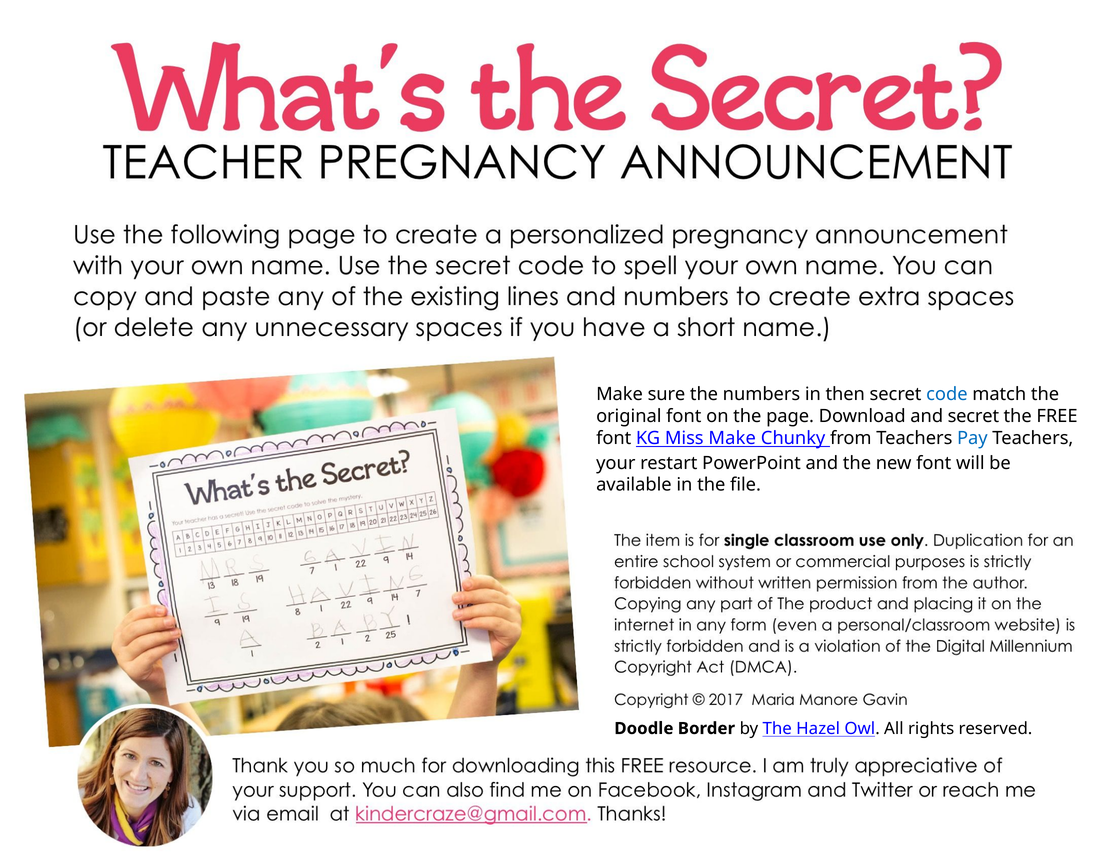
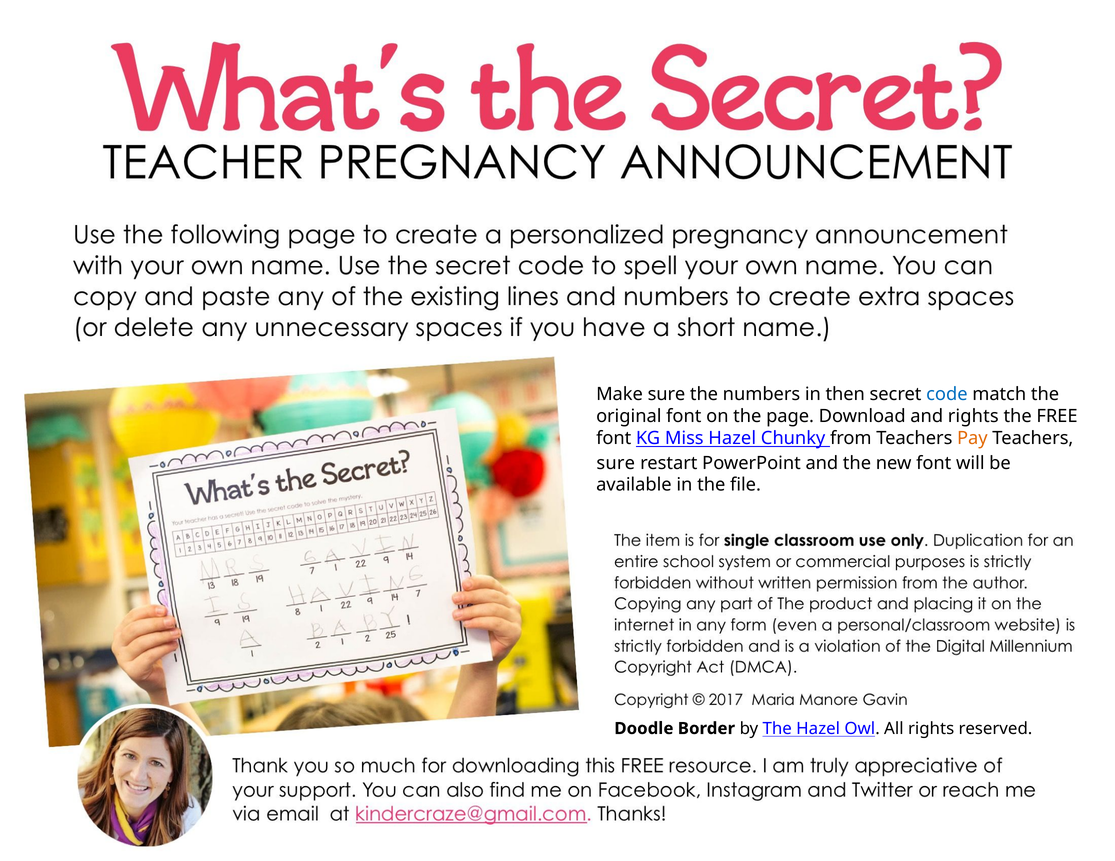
and secret: secret -> rights (973, 416)
Miss Make: Make -> Hazel (732, 438)
Pay colour: blue -> orange (972, 438)
your: your -> sure (616, 463)
